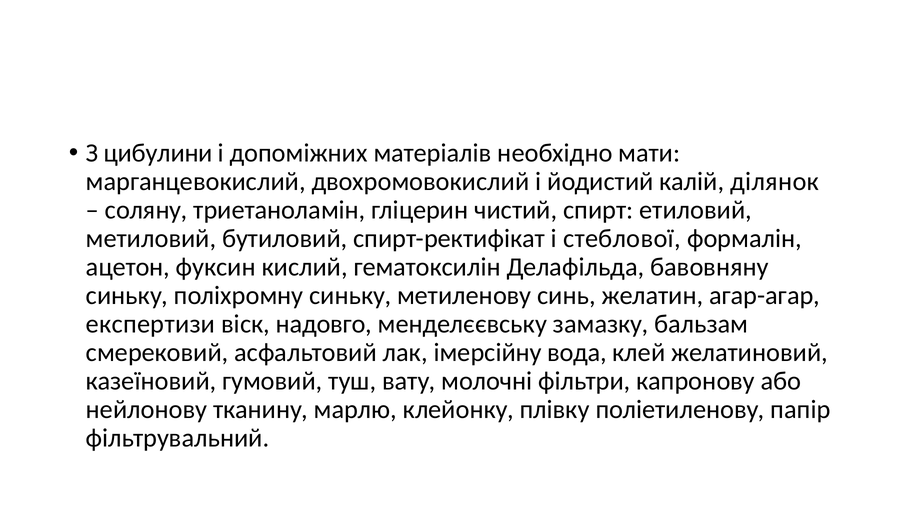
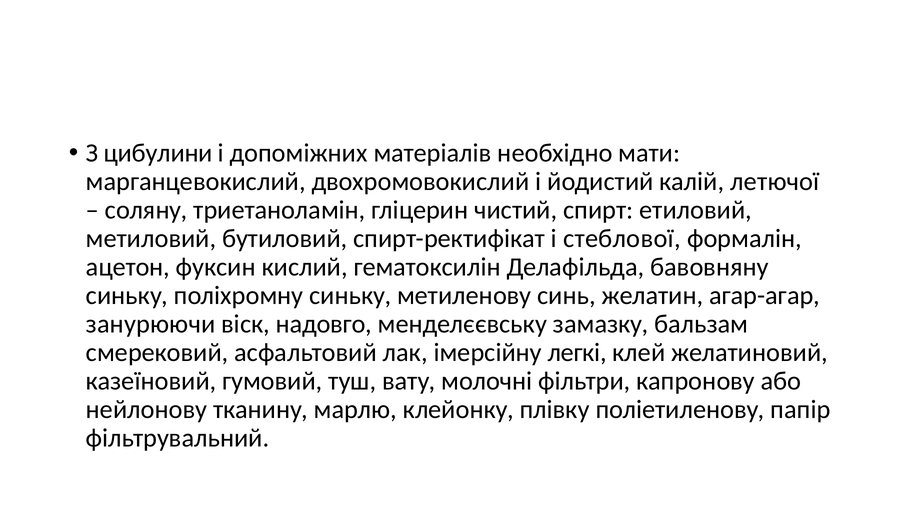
ділянок: ділянок -> летючої (775, 182)
експертизи: експертизи -> занурюючи (151, 324)
вода: вода -> легкі (577, 353)
